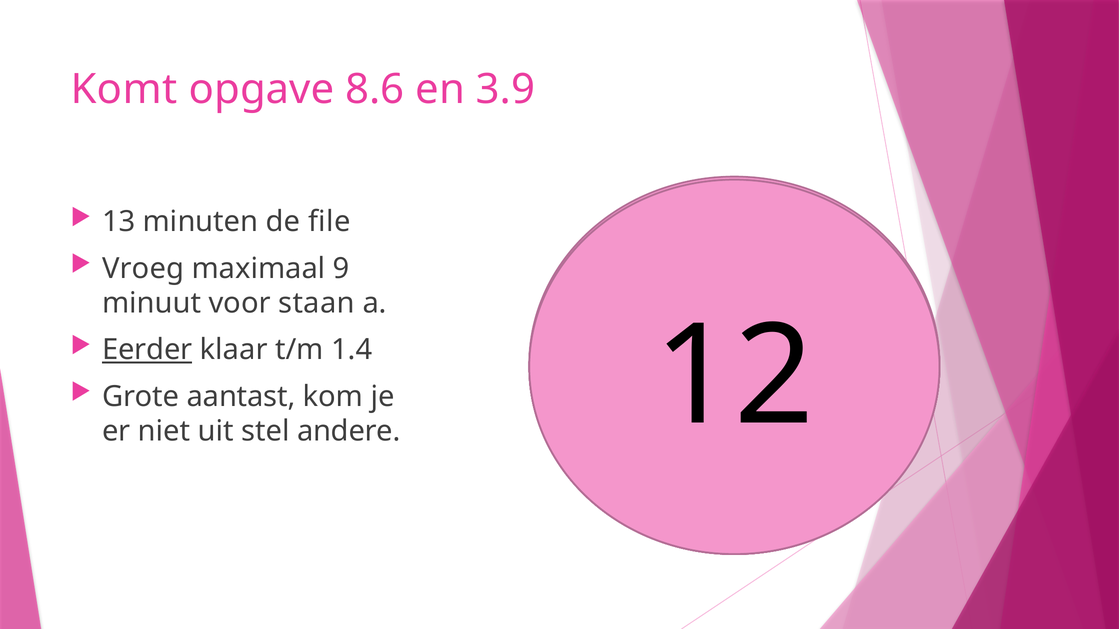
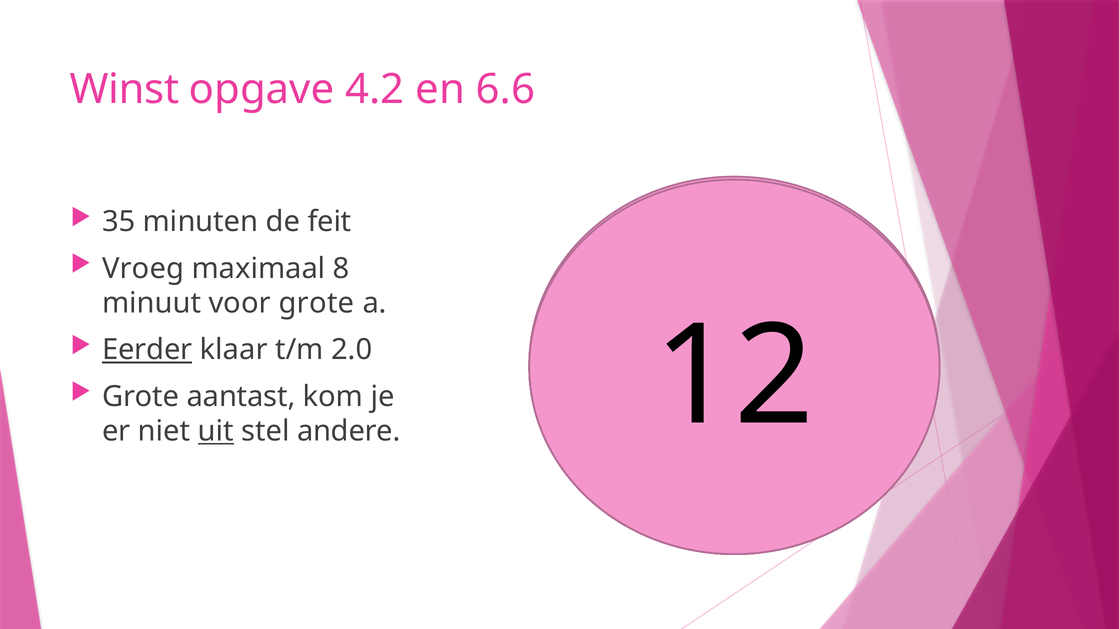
Komt: Komt -> Winst (124, 89)
8.6: 8.6 -> 4.2 (375, 89)
3.9: 3.9 -> 6.6 (505, 89)
13: 13 -> 35 (119, 222)
file: file -> feit (330, 222)
9: 9 -> 8 (341, 269)
voor staan: staan -> grote (316, 304)
1.4: 1.4 -> 2.0 (352, 350)
uit underline: none -> present (216, 432)
